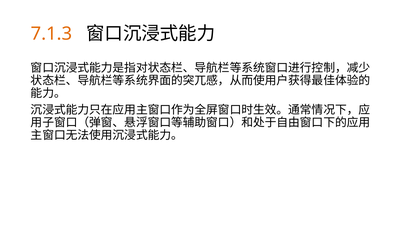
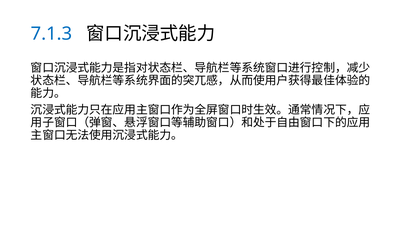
7.1.3 colour: orange -> blue (51, 34)
